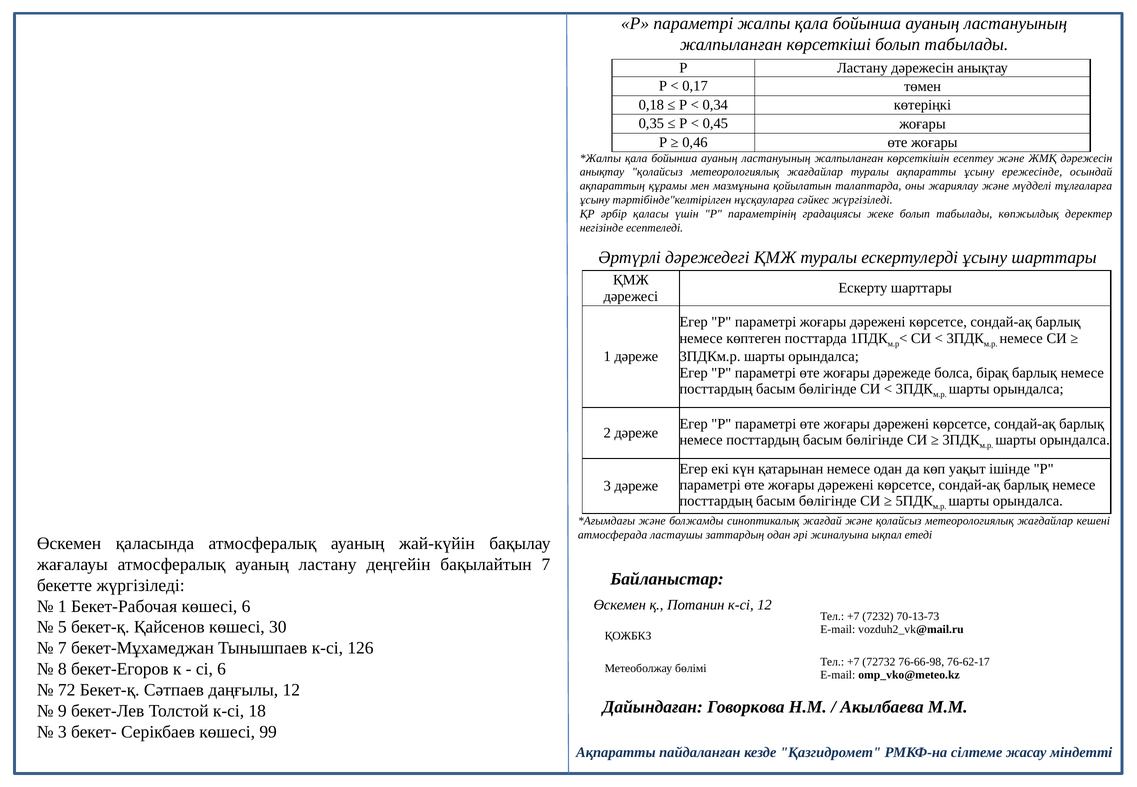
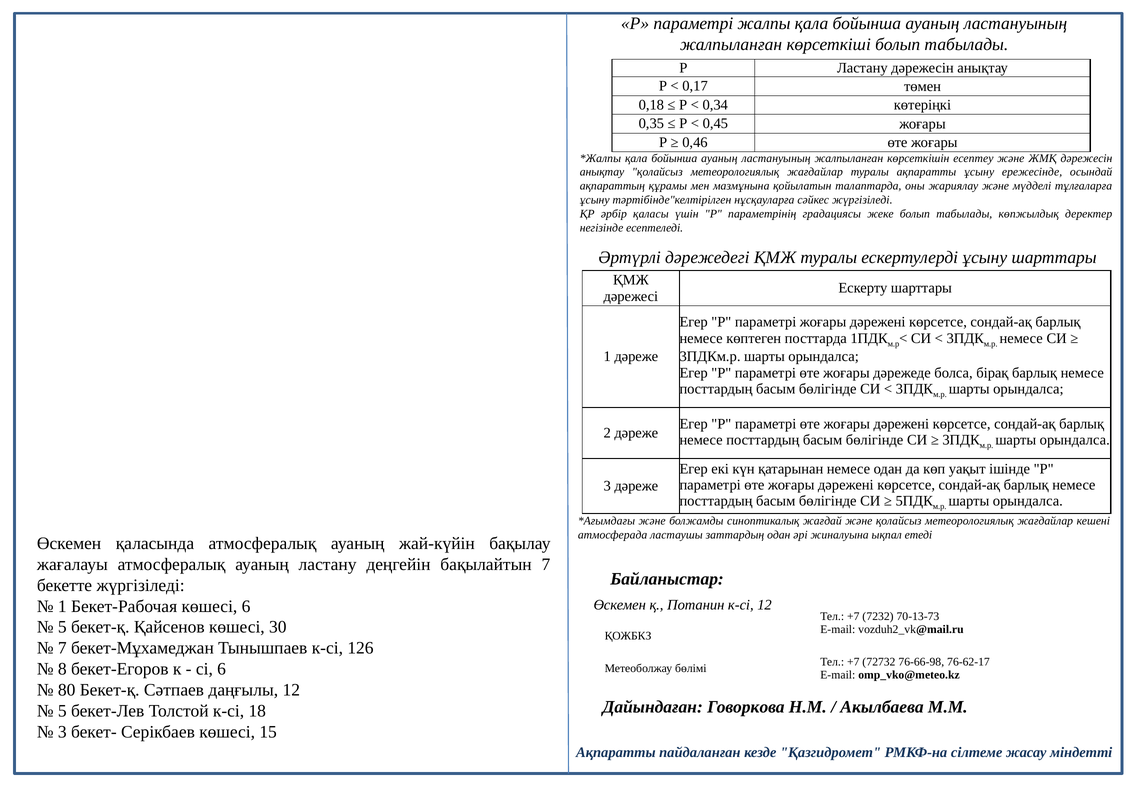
72: 72 -> 80 (67, 690)
9: 9 -> 5 (62, 711)
99: 99 -> 15 (268, 732)
